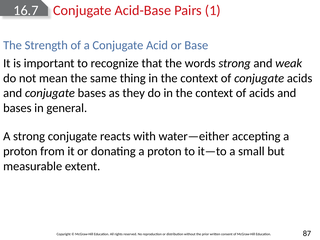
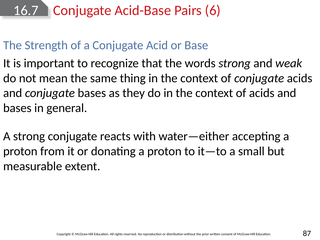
1: 1 -> 6 (213, 10)
